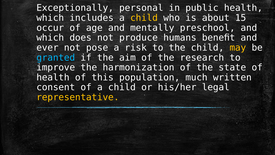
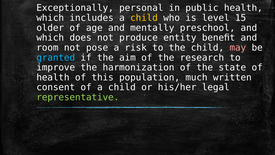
about: about -> level (216, 18)
occur: occur -> older (50, 28)
humans: humans -> entity (180, 38)
ever: ever -> room (47, 48)
may colour: yellow -> pink (238, 48)
representative colour: yellow -> light green (78, 97)
